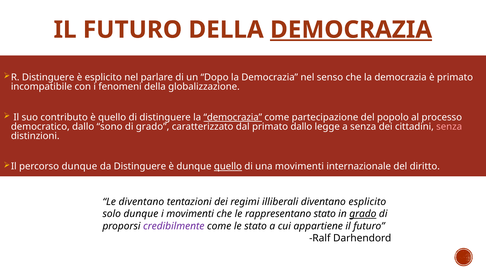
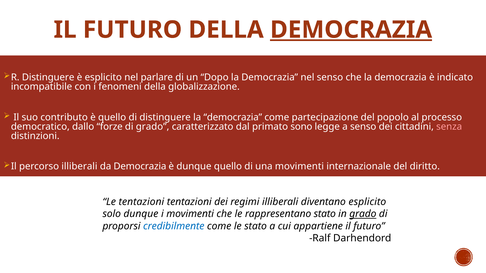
è primato: primato -> indicato (455, 77)
democrazia underline: present -> none (233, 117)
sono: sono -> forze (110, 127)
primato dallo: dallo -> sono (301, 127)
a senza: senza -> senso (363, 127)
percorso dunque: dunque -> illiberali (79, 167)
da Distinguere: Distinguere -> Democrazia (140, 167)
quello underline: present -> none (228, 167)
Le diventano: diventano -> tentazioni (141, 202)
credibilmente colour: purple -> blue (174, 226)
